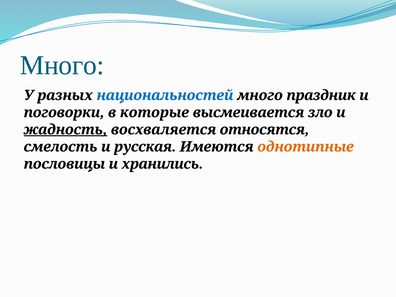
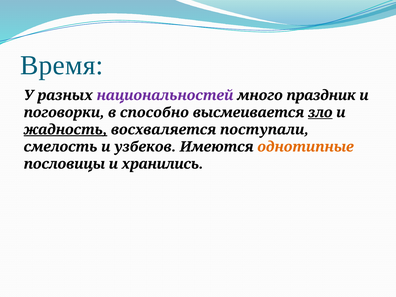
Много: Много -> Время (62, 65)
национальностей colour: blue -> purple (165, 95)
которые: которые -> способно (154, 112)
зло underline: none -> present (320, 112)
относятся: относятся -> поступали (264, 130)
русская: русская -> узбеков (145, 147)
